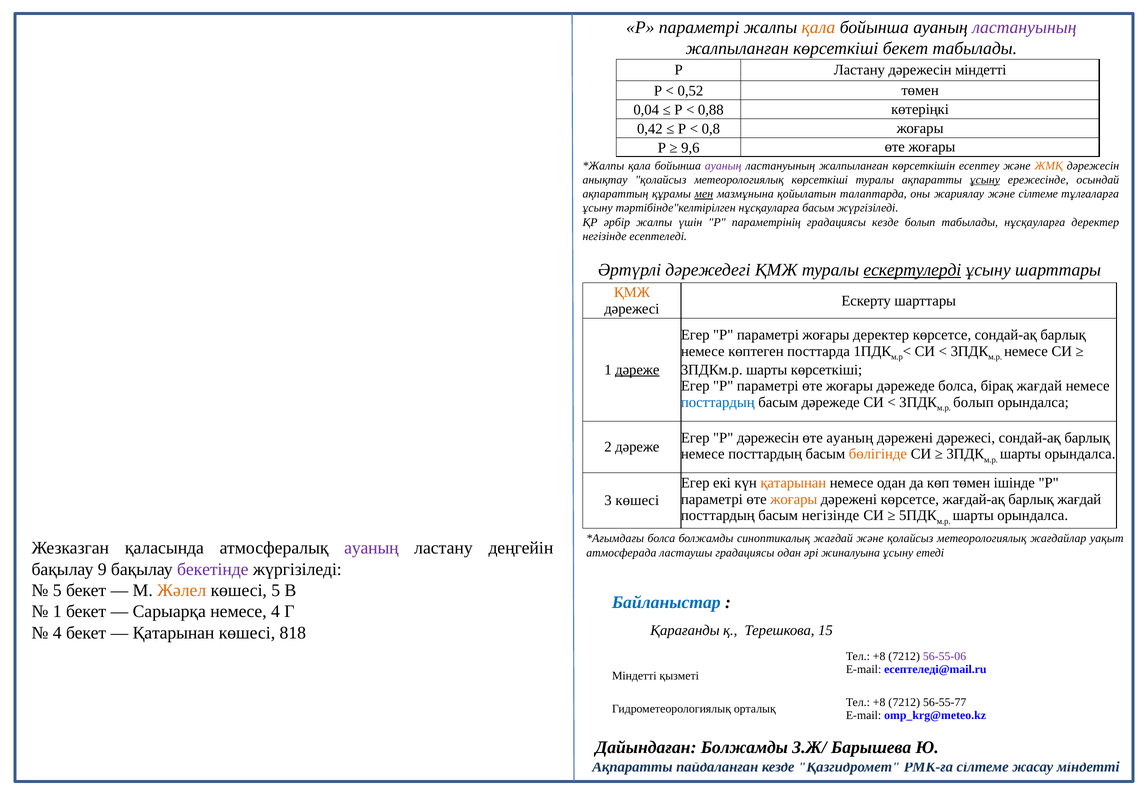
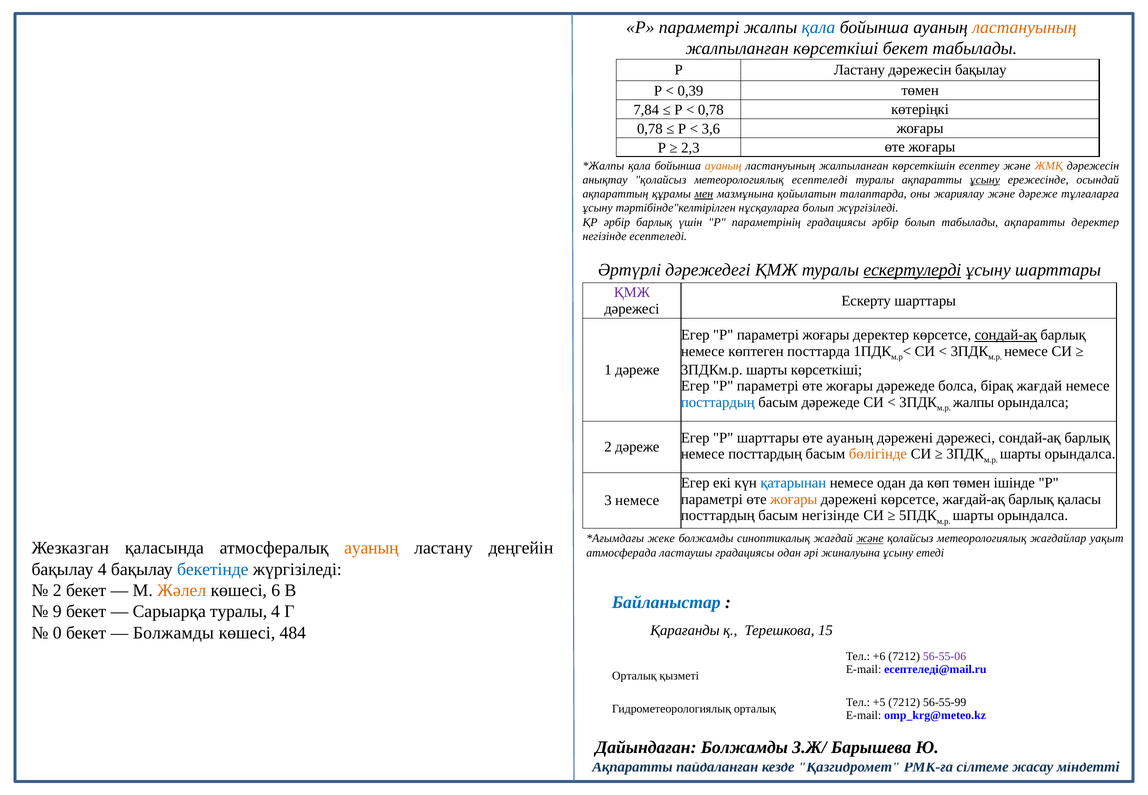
қала colour: orange -> blue (818, 27)
ластануының colour: purple -> orange (1024, 27)
дәрежесін міндетті: міндетті -> бақылау (981, 70)
0,52: 0,52 -> 0,39 (690, 91)
0,04: 0,04 -> 7,84 (646, 110)
0,88: 0,88 -> 0,78 (711, 110)
0,42: 0,42 -> 0,78 (650, 129)
0,8: 0,8 -> 3,6 (711, 129)
9,6: 9,6 -> 2,3 (690, 148)
ауаның colour: purple -> orange (723, 166)
метеорологиялық көрсеткіші: көрсеткіші -> есептеледі (820, 180)
және сілтеме: сілтеме -> дәреже (1038, 194)
нұсқауларға басым: басым -> болып (818, 208)
әрбір жалпы: жалпы -> барлық (654, 222)
градациясы кезде: кезде -> әрбір (885, 222)
табылады нұсқауларға: нұсқауларға -> ақпаратты (1035, 222)
ҚМЖ colour: orange -> purple (632, 292)
сондай-ақ underline: none -> present (1006, 335)
дәреже underline: present -> none (637, 370)
болып: болып -> жалпы (974, 402)
Р дәрежесін: дәрежесін -> шарттары (768, 438)
қатарынан colour: orange -> blue (793, 483)
барлық жағдай: жағдай -> қаласы (1079, 499)
3 көшесі: көшесі -> немесе (637, 500)
болса: болса -> жеке (661, 538)
және underline: none -> present (870, 538)
ауаның colour: purple -> orange (371, 548)
бақылау 9: 9 -> 4 (102, 569)
бекетінде colour: purple -> blue (213, 569)
5: 5 -> 2 (57, 590)
көшесі 5: 5 -> 6 (276, 590)
1: 1 -> 9 (57, 611)
Сарыарқа немесе: немесе -> туралы (239, 611)
4: 4 -> 0 (57, 633)
Қатарынан: Қатарынан -> Болжамды (173, 633)
818: 818 -> 484 (293, 633)
+8: +8 -> +6 (879, 656)
Міндетті: Міндетті -> Орталық (634, 676)
+8: +8 -> +5 (879, 702)
56-55-77: 56-55-77 -> 56-55-99 (945, 702)
